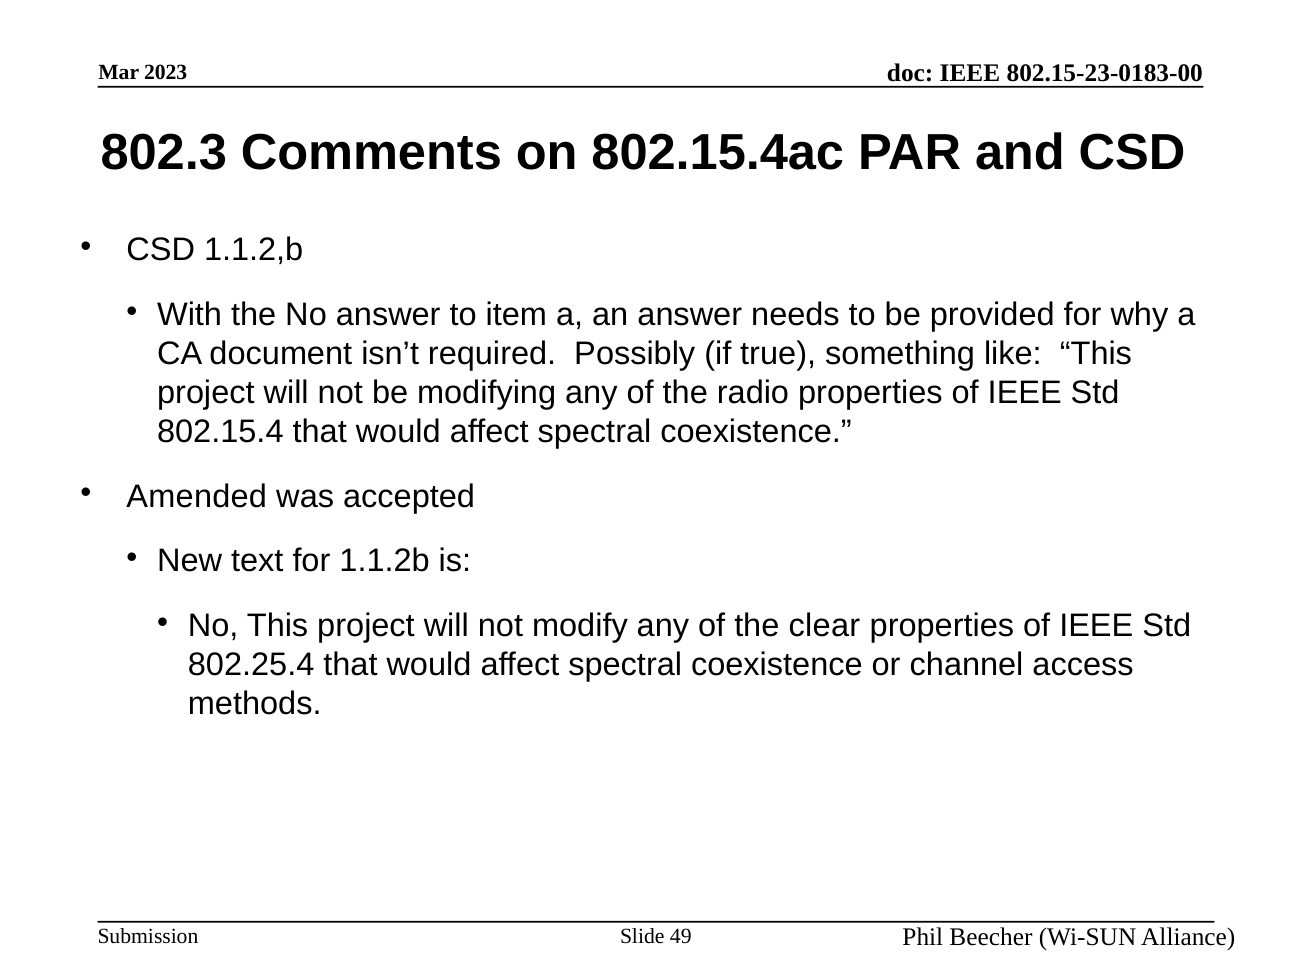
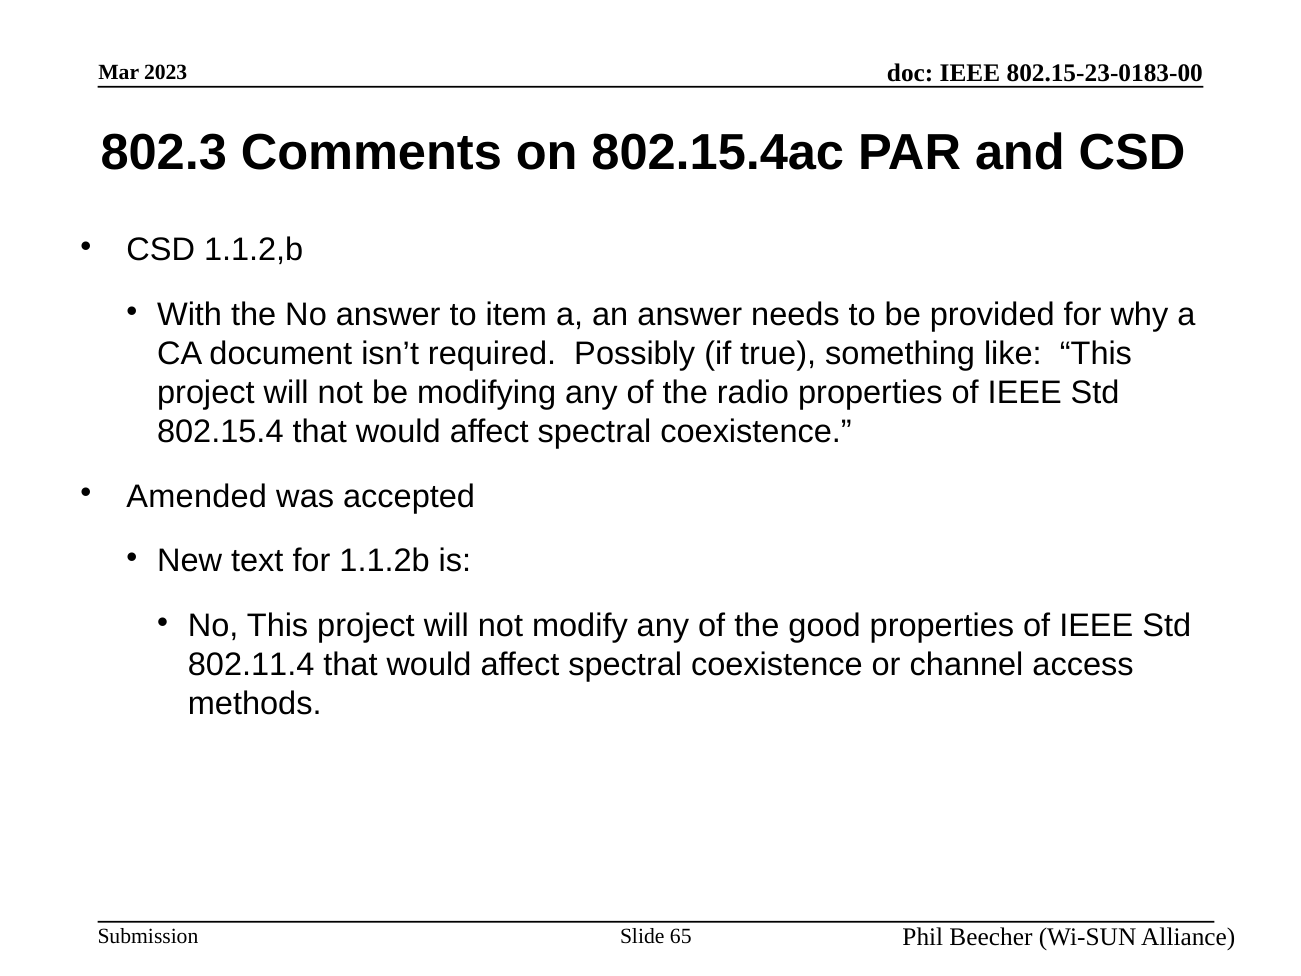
clear: clear -> good (825, 626)
802.25.4: 802.25.4 -> 802.11.4 (251, 665)
49: 49 -> 65 (681, 936)
